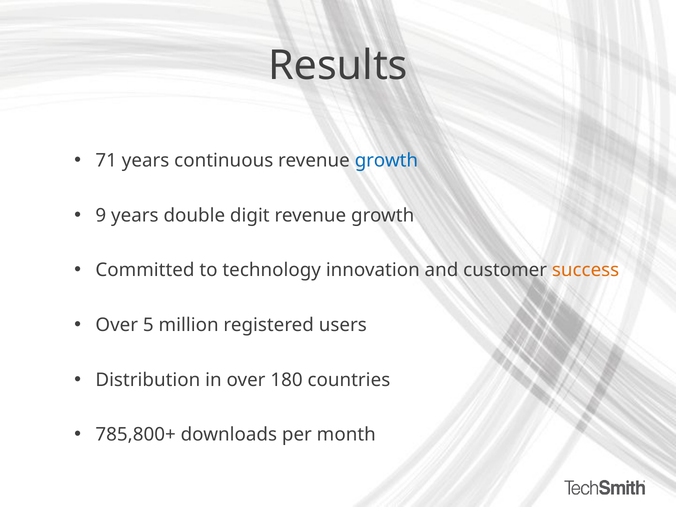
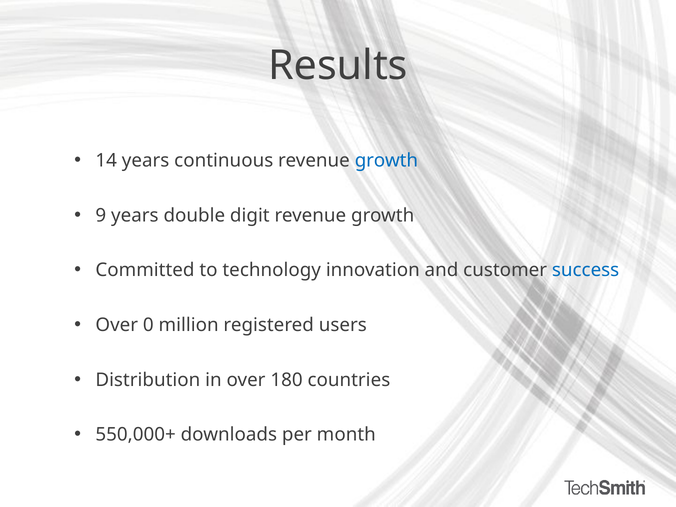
71: 71 -> 14 (106, 161)
success colour: orange -> blue (586, 270)
5: 5 -> 0 (148, 325)
785,800+: 785,800+ -> 550,000+ (136, 435)
